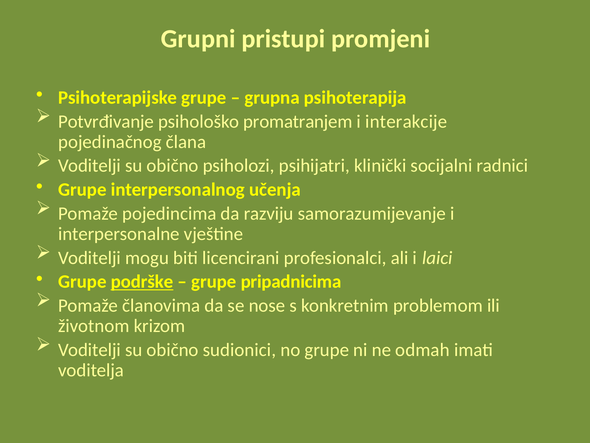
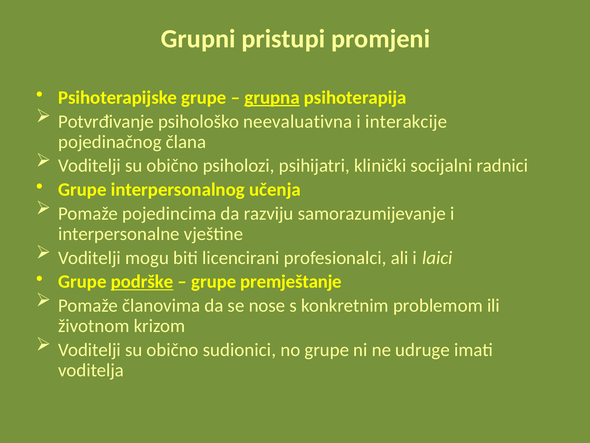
grupna underline: none -> present (272, 97)
promatranjem: promatranjem -> neevaluativna (298, 121)
pripadnicima: pripadnicima -> premještanje (291, 281)
odmah: odmah -> udruge (423, 350)
